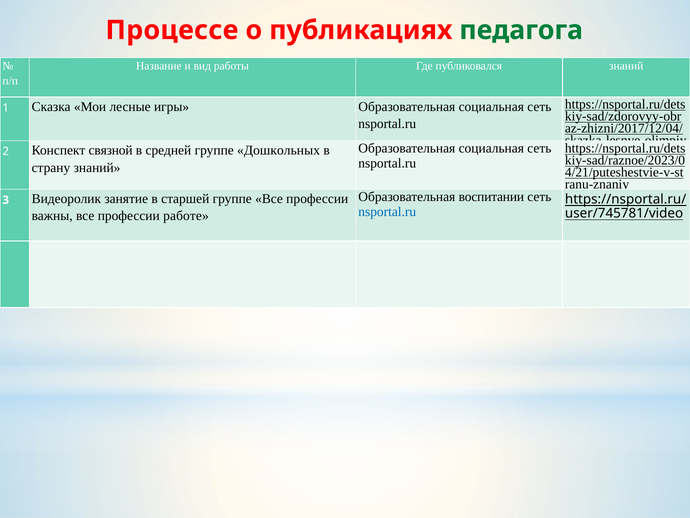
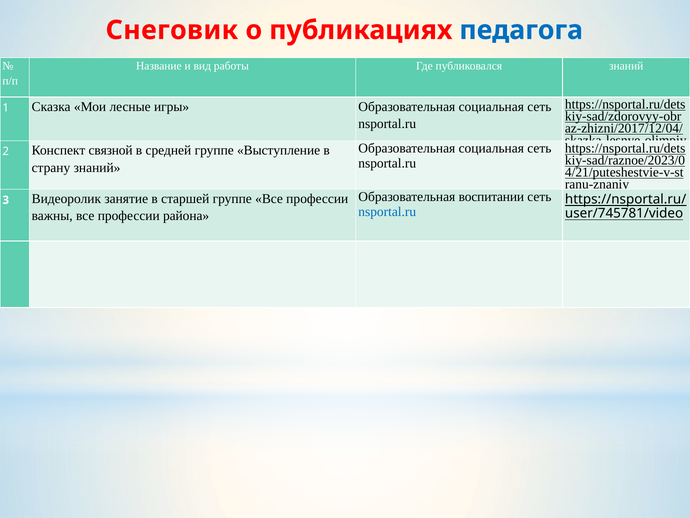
Процессе: Процессе -> Снеговик (172, 30)
педагога colour: green -> blue (521, 30)
Дошкольных: Дошкольных -> Выступление (279, 150)
работе: работе -> района (186, 216)
